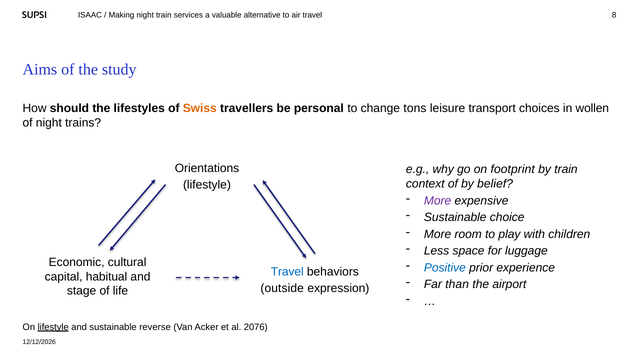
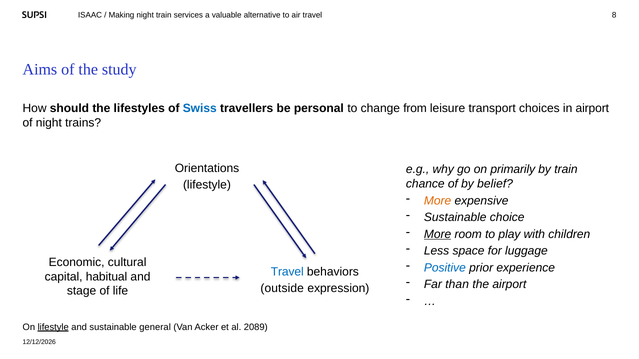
Swiss colour: orange -> blue (200, 108)
tons: tons -> from (415, 108)
in wollen: wollen -> airport (592, 108)
footprint: footprint -> primarily (513, 170)
context: context -> chance (425, 184)
More colour: purple -> orange (438, 201)
More underline: none -> present (438, 234)
reverse: reverse -> general (155, 327)
2076: 2076 -> 2089 (256, 327)
